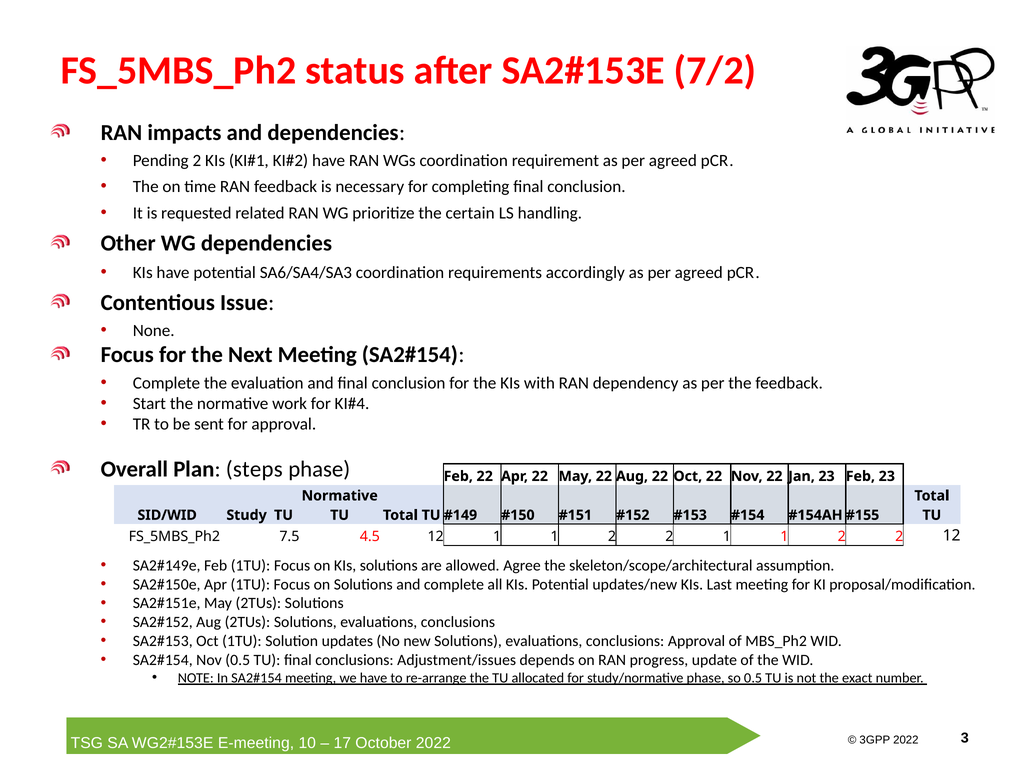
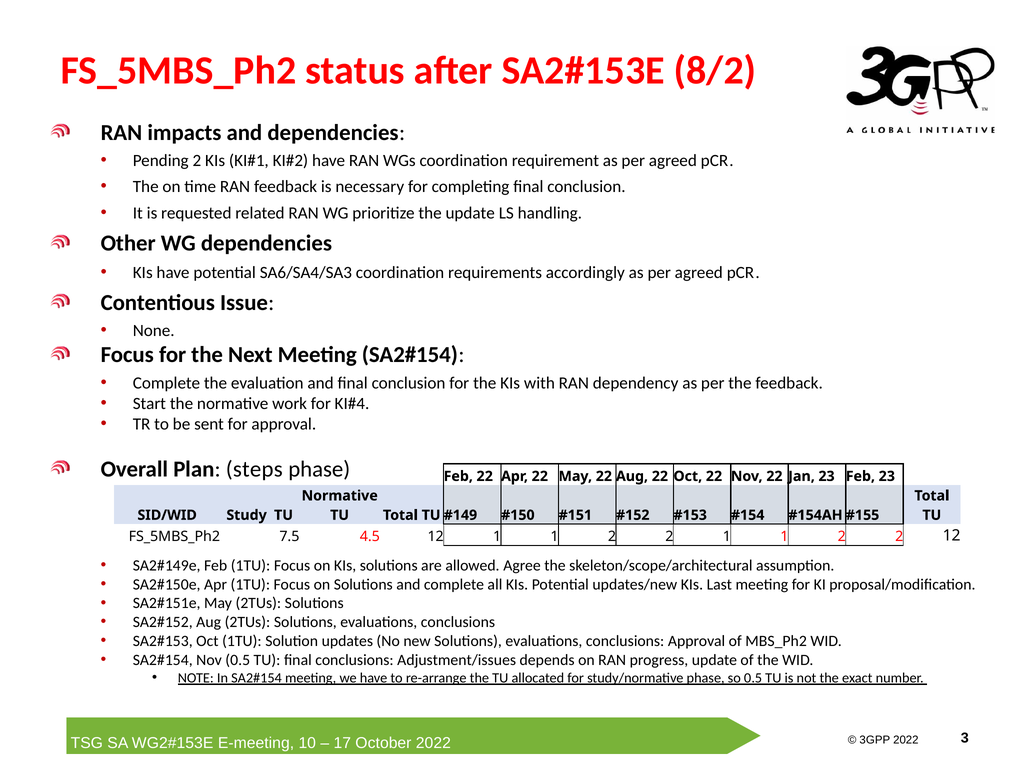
7/2: 7/2 -> 8/2 (715, 70)
the certain: certain -> update (470, 213)
